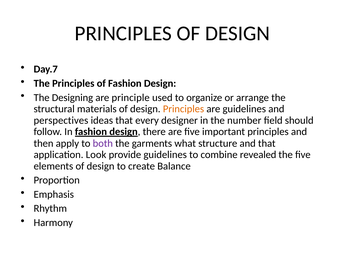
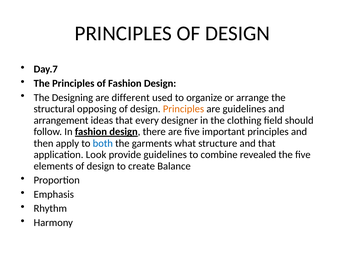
principle: principle -> different (131, 97)
materials: materials -> opposing (97, 109)
perspectives: perspectives -> arrangement (61, 120)
number: number -> clothing (244, 120)
both colour: purple -> blue (103, 143)
